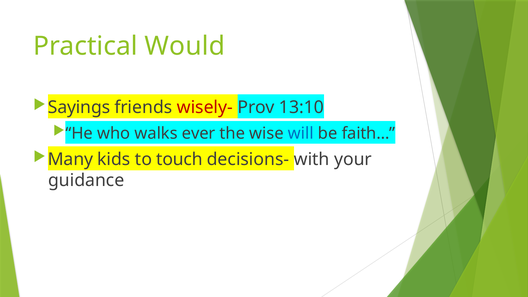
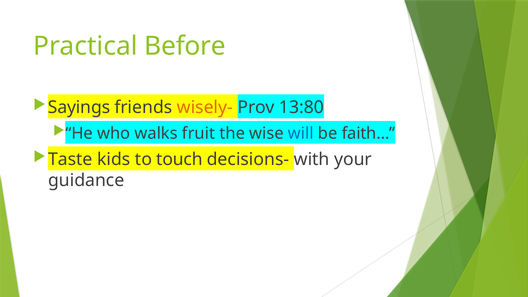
Would: Would -> Before (185, 46)
wisely- colour: red -> orange (205, 107)
13:10: 13:10 -> 13:80 (301, 107)
ever: ever -> fruit (199, 133)
Many: Many -> Taste (70, 159)
